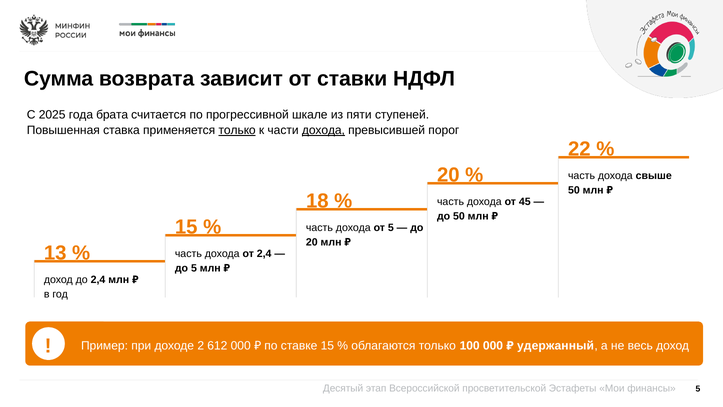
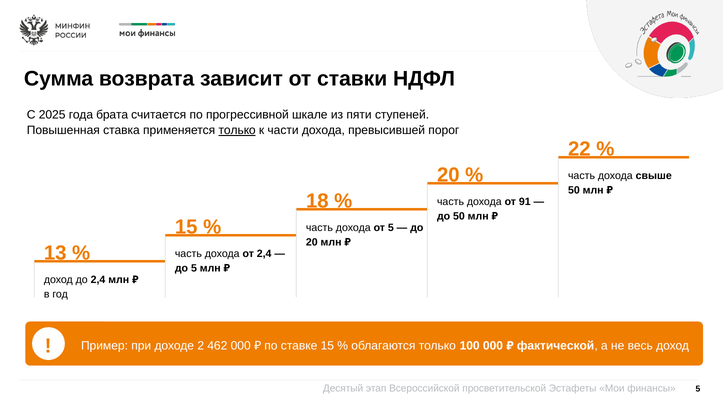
дохода underline: present -> none (323, 130)
45: 45 -> 91 (525, 202)
612: 612 -> 462 (217, 345)
удержанный: удержанный -> фактической (556, 345)
